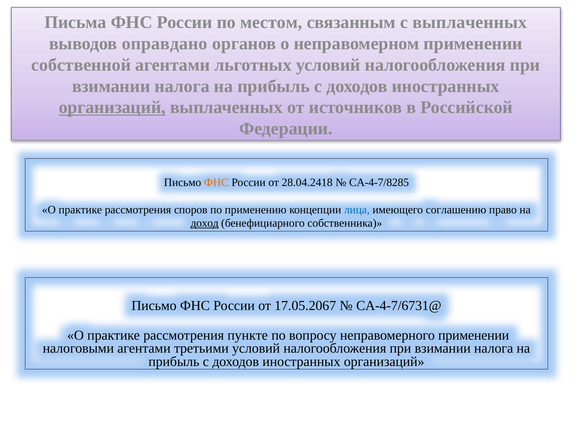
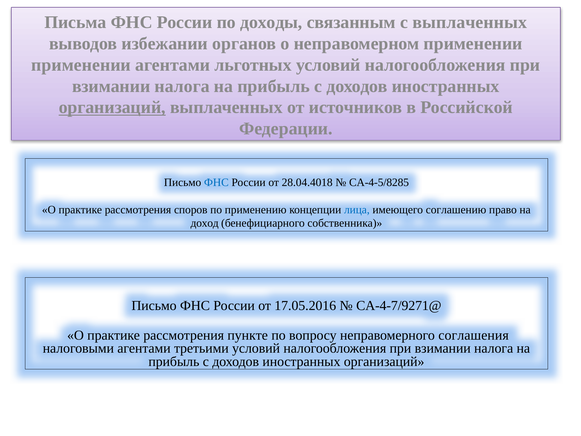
местом: местом -> доходы (271, 22)
оправдано: оправдано -> избежании (165, 44)
собственной: собственной -> применении (81, 65)
ФНС colour: orange -> blue (216, 182)
28.04.2418: 28.04.2418 -> 28.04.4018 (307, 182)
СА-4-7/8285: СА-4-7/8285 -> СА-4-5/8285 (379, 182)
доход underline: present -> none (205, 223)
17.05.2067: 17.05.2067 -> 17.05.2016 (305, 305)
СА-4-7/6731@: СА-4-7/6731@ -> СА-4-7/9271@ (399, 305)
неправомерного применении: применении -> соглашения (474, 335)
